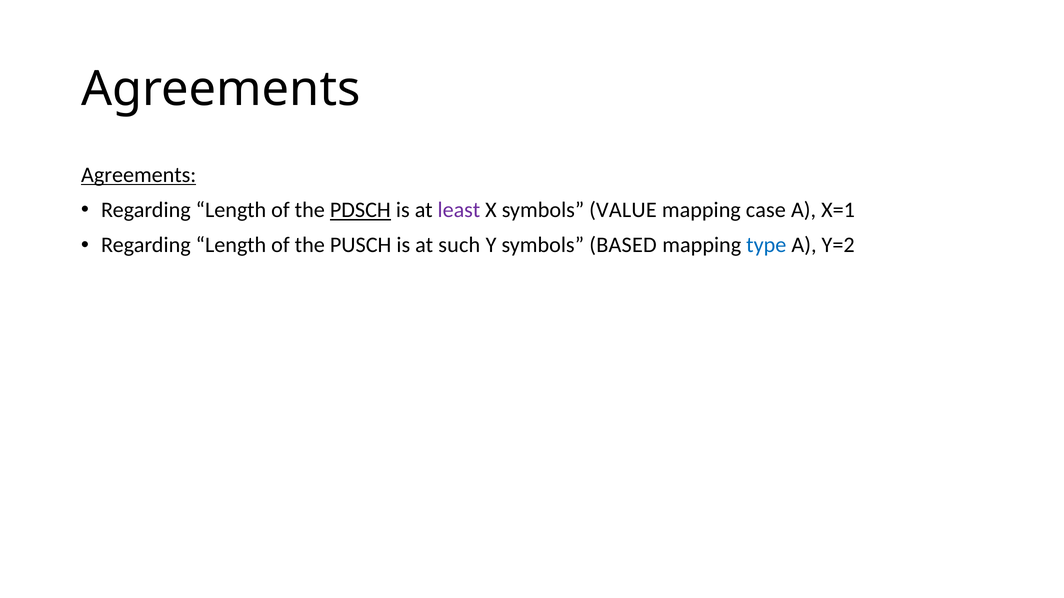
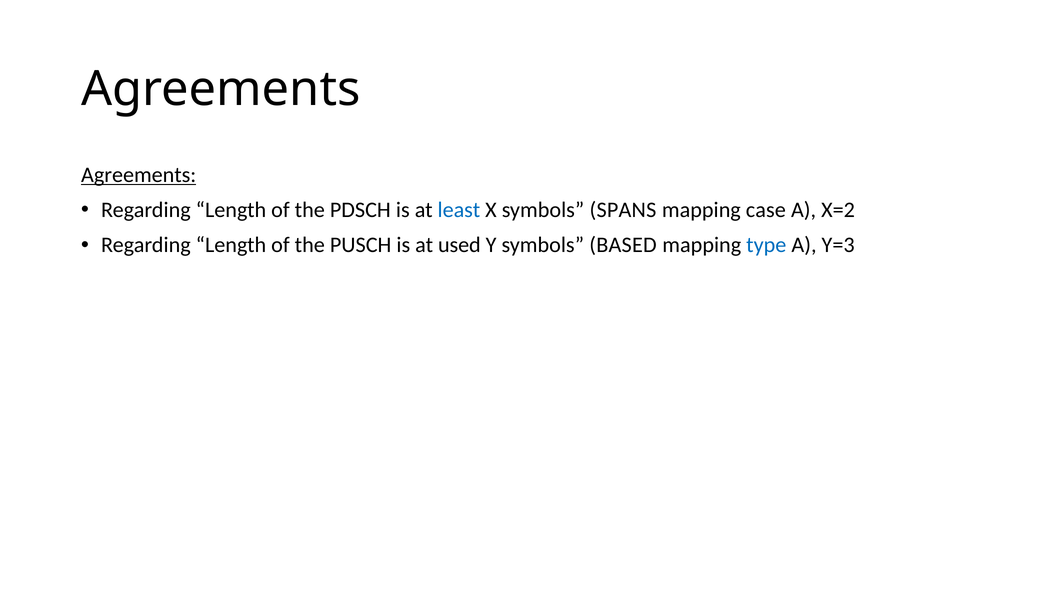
PDSCH underline: present -> none (360, 210)
least colour: purple -> blue (459, 210)
VALUE: VALUE -> SPANS (623, 210)
X=1: X=1 -> X=2 (838, 210)
such: such -> used (459, 245)
Y=2: Y=2 -> Y=3 (838, 245)
